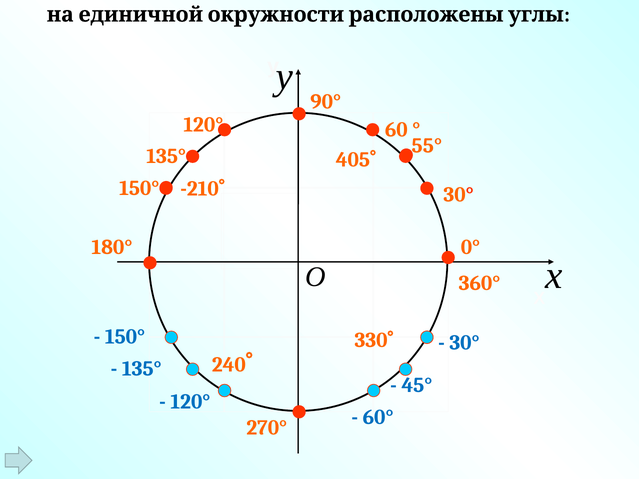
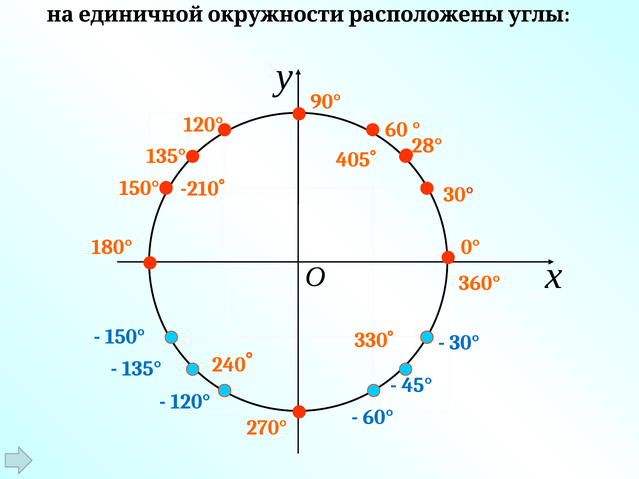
55°: 55° -> 28° (427, 146)
